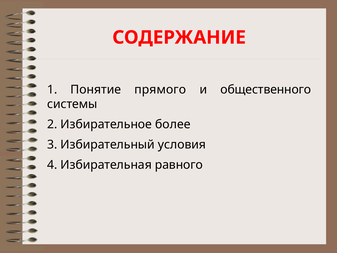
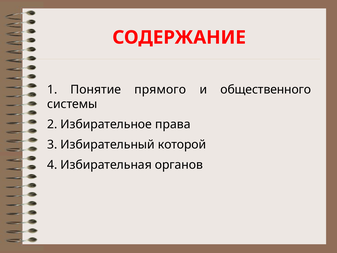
более: более -> права (173, 124)
условия: условия -> которой (182, 145)
равного: равного -> органов (179, 165)
